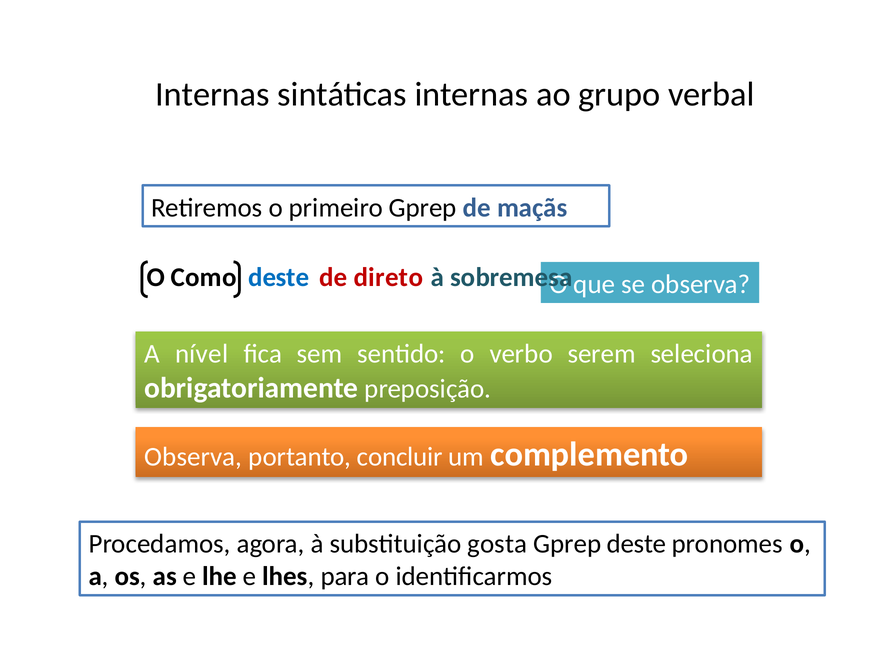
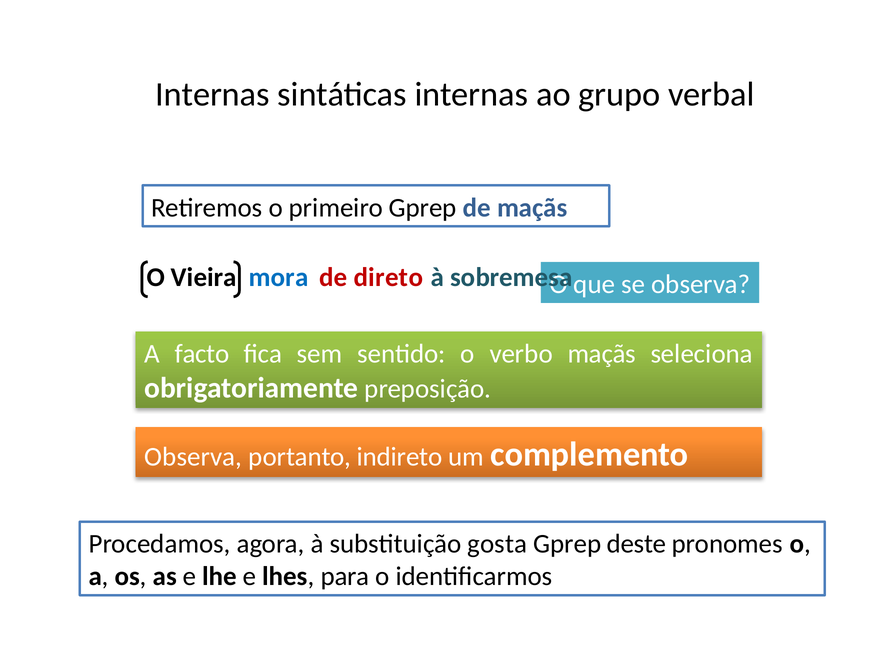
deste: deste -> mora (279, 277)
Como: Como -> Vieira (204, 277)
nível: nível -> facto (202, 354)
verbo serem: serem -> maçãs (602, 354)
concluir: concluir -> indireto (400, 457)
